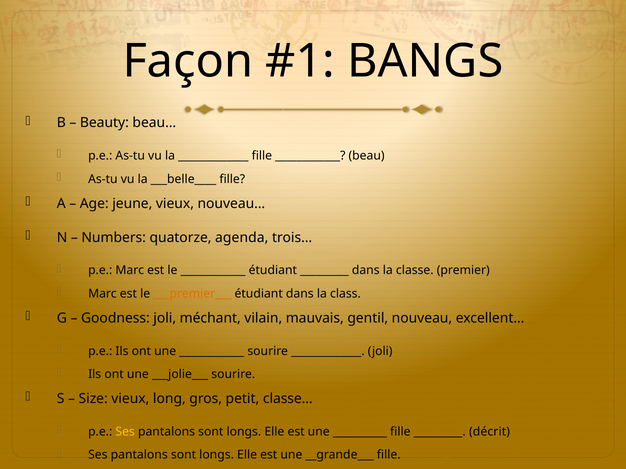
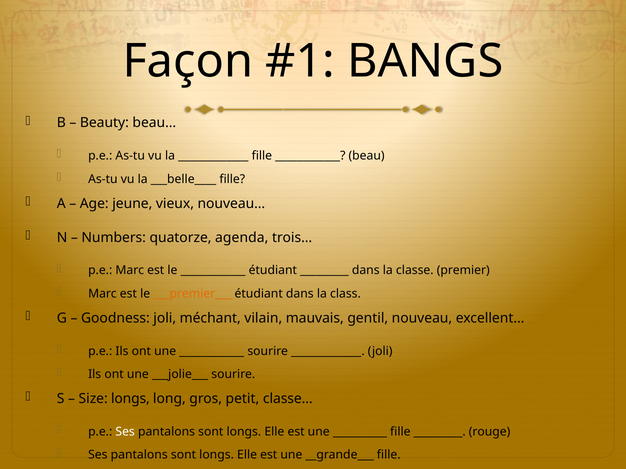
Size vieux: vieux -> longs (130, 399)
Ses colour: yellow -> white (125, 432)
décrit: décrit -> rouge (490, 432)
